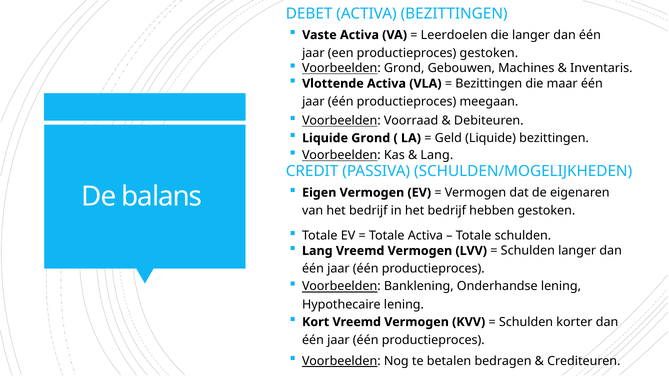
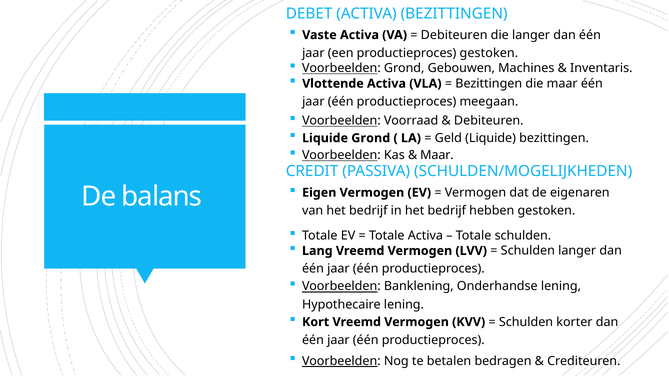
Leerdoelen: Leerdoelen -> Debiteuren (454, 35)
Lang: Lang -> Maar (437, 155)
